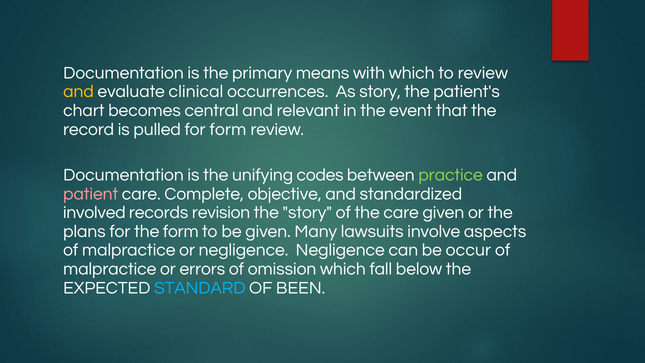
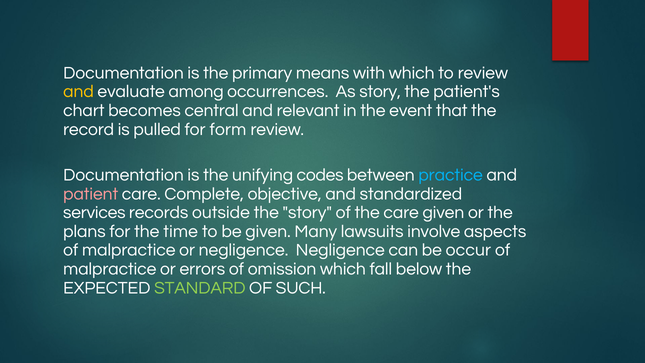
clinical: clinical -> among (196, 92)
practice colour: light green -> light blue (451, 175)
involved: involved -> services (94, 213)
revision: revision -> outside (221, 213)
the form: form -> time (181, 231)
STANDARD colour: light blue -> light green (200, 288)
BEEN: BEEN -> SUCH (301, 288)
